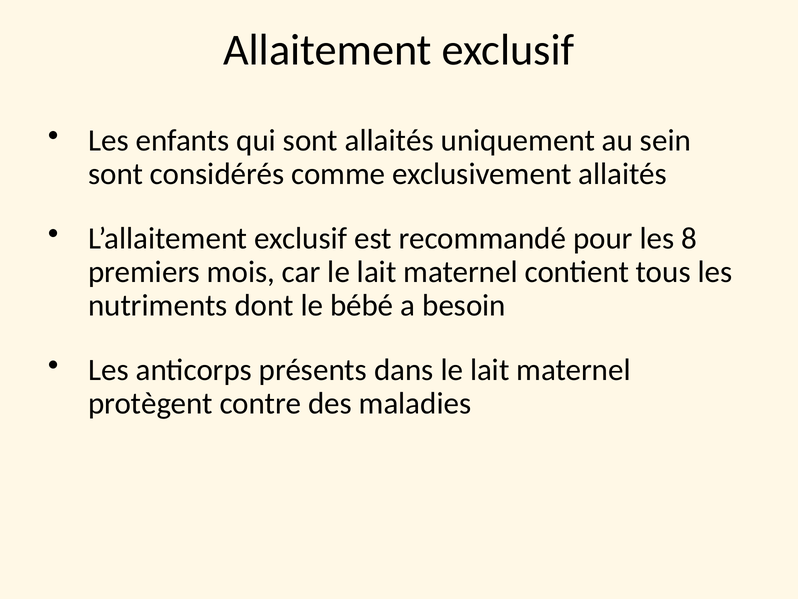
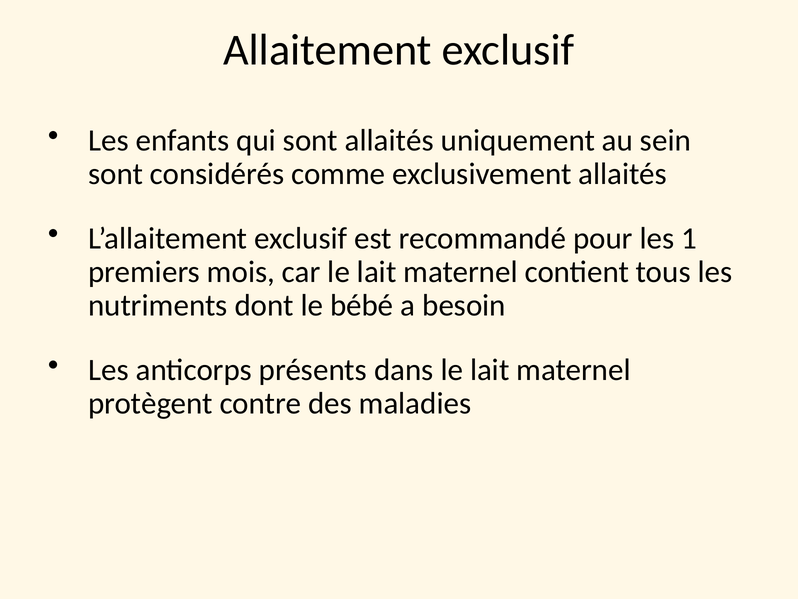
8: 8 -> 1 (689, 238)
